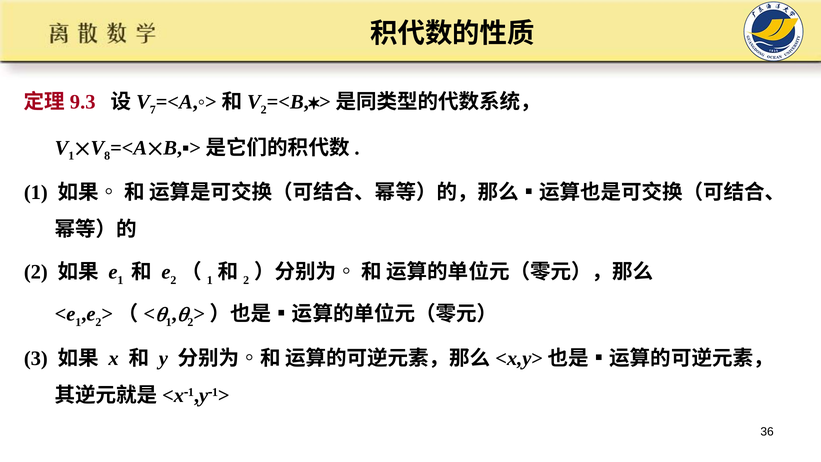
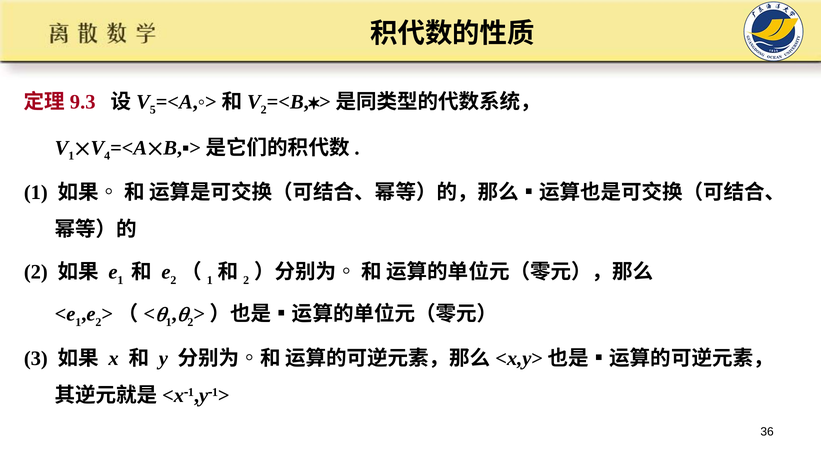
7: 7 -> 5 (153, 110)
8: 8 -> 4 (107, 156)
